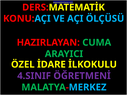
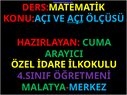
AÇI underline: none -> present (75, 19)
